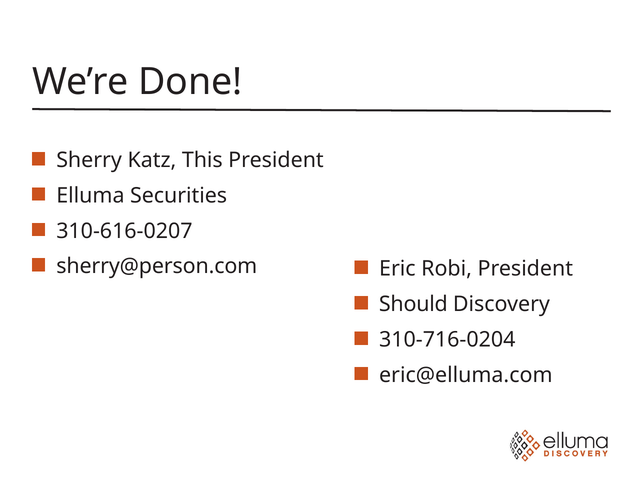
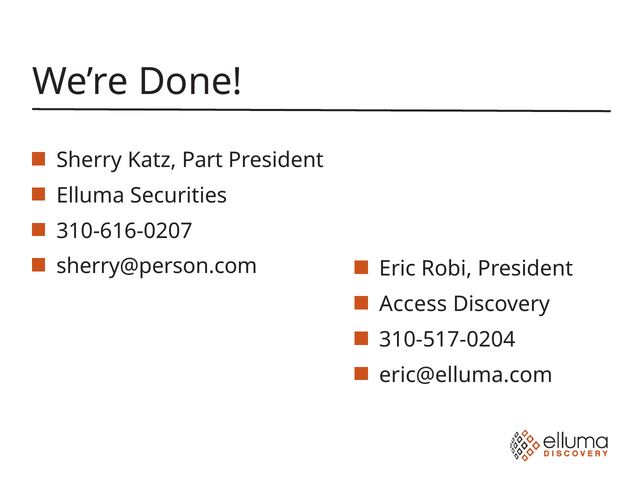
This: This -> Part (202, 160)
Should: Should -> Access (413, 304)
310-716-0204: 310-716-0204 -> 310-517-0204 (447, 339)
